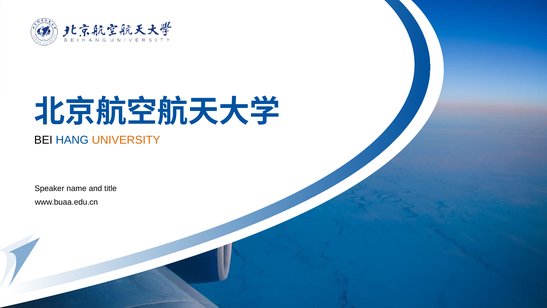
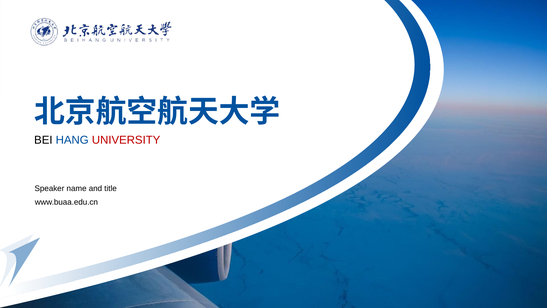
UNIVERSITY colour: orange -> red (126, 140)
